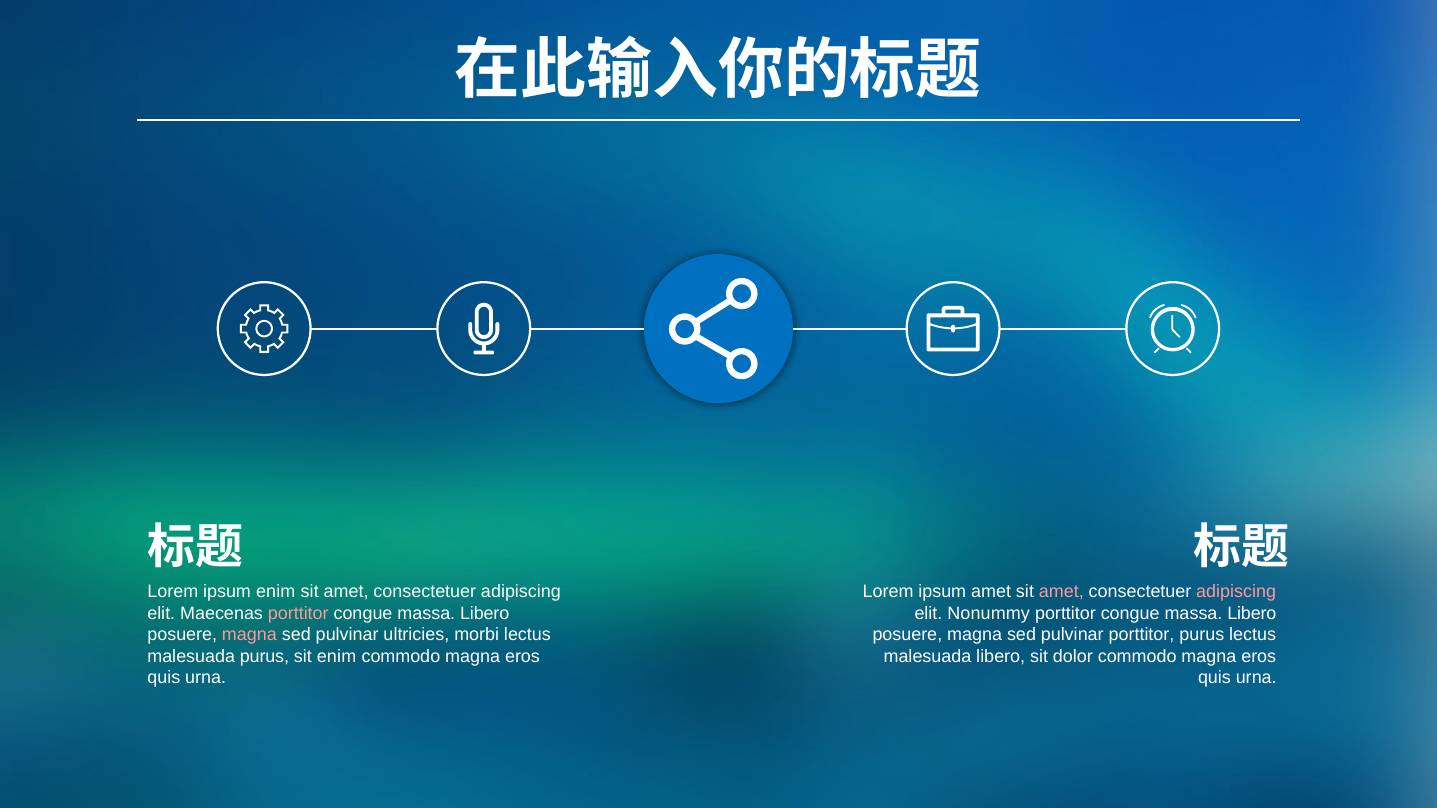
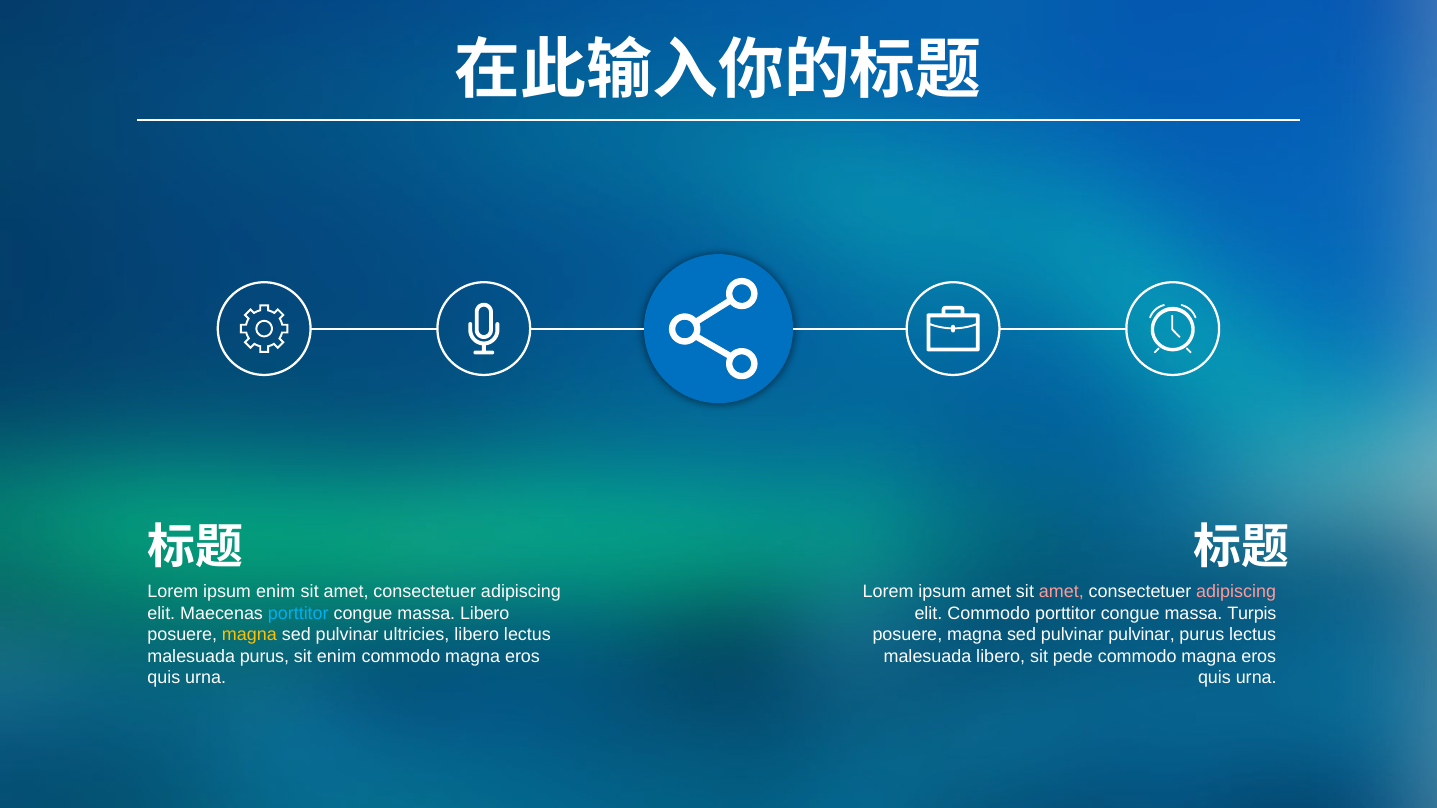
porttitor colour: pink -> light blue (298, 613)
elit Nonummy: Nonummy -> Commodo (989, 613)
Libero: Libero -> Turpis (1252, 613)
magna colour: pink -> yellow (249, 635)
ultricies morbi: morbi -> libero (477, 635)
pulvinar porttitor: porttitor -> pulvinar (1142, 635)
dolor: dolor -> pede (1073, 657)
